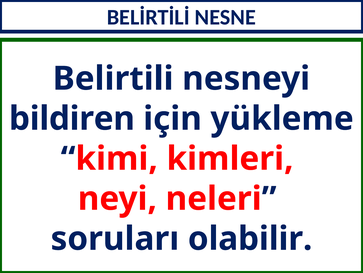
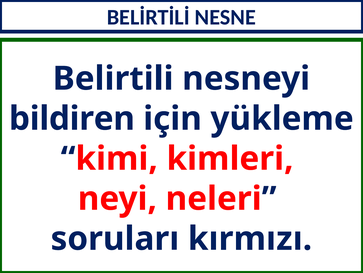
olabilir: olabilir -> kırmızı (250, 238)
